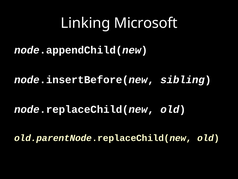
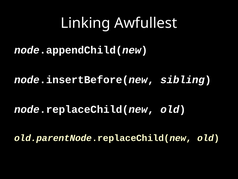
Microsoft: Microsoft -> Awfullest (146, 23)
